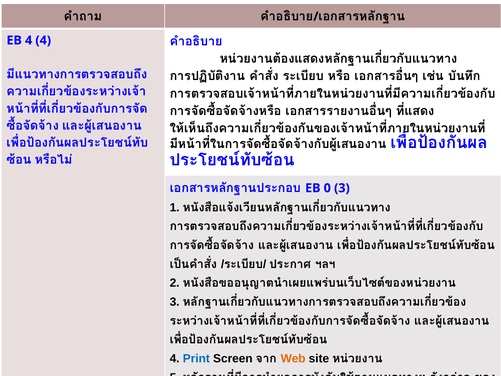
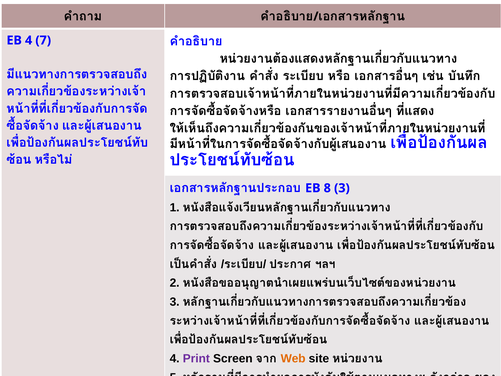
4 4: 4 -> 7 (43, 40)
0: 0 -> 8 (327, 188)
Print colour: blue -> purple (196, 358)
